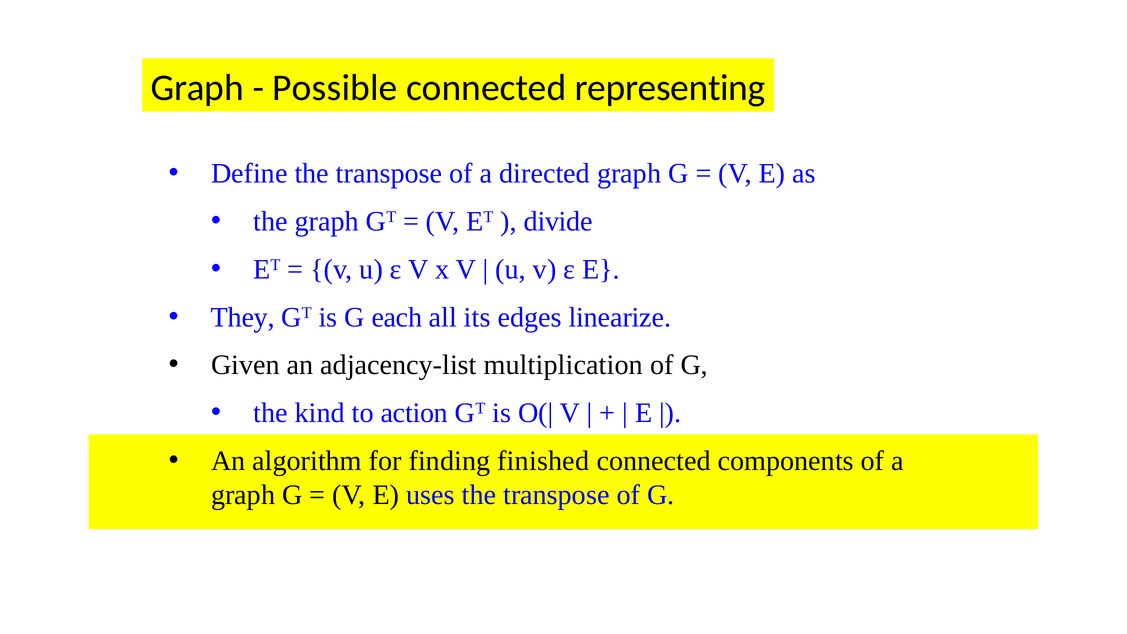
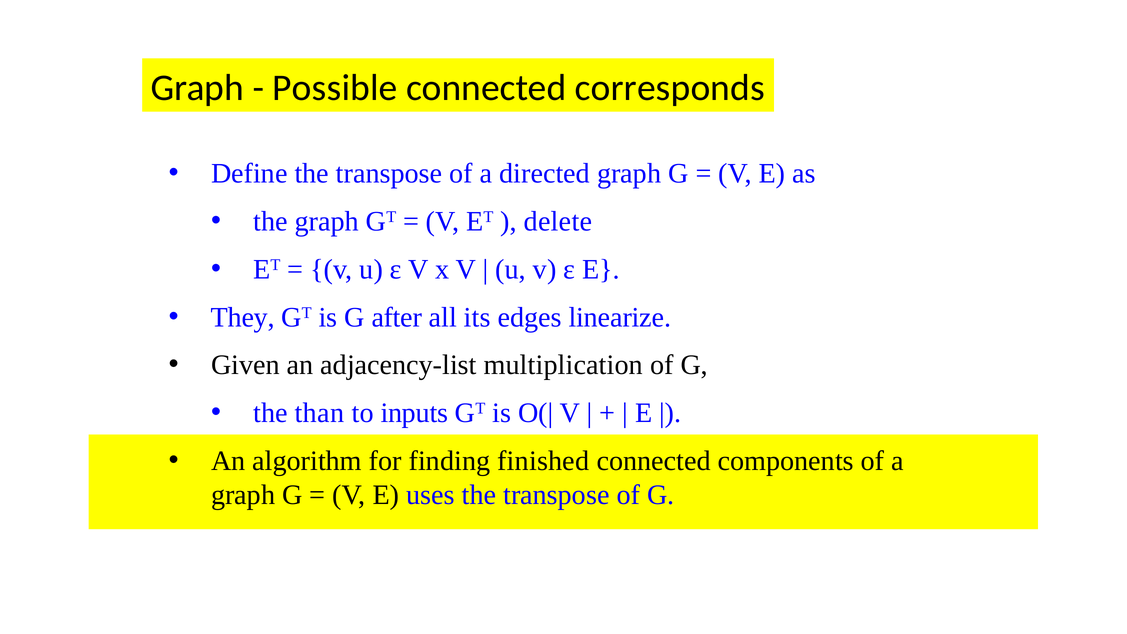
representing: representing -> corresponds (670, 88)
divide: divide -> delete (558, 221)
each: each -> after (397, 317)
kind: kind -> than (320, 413)
action: action -> inputs (414, 413)
